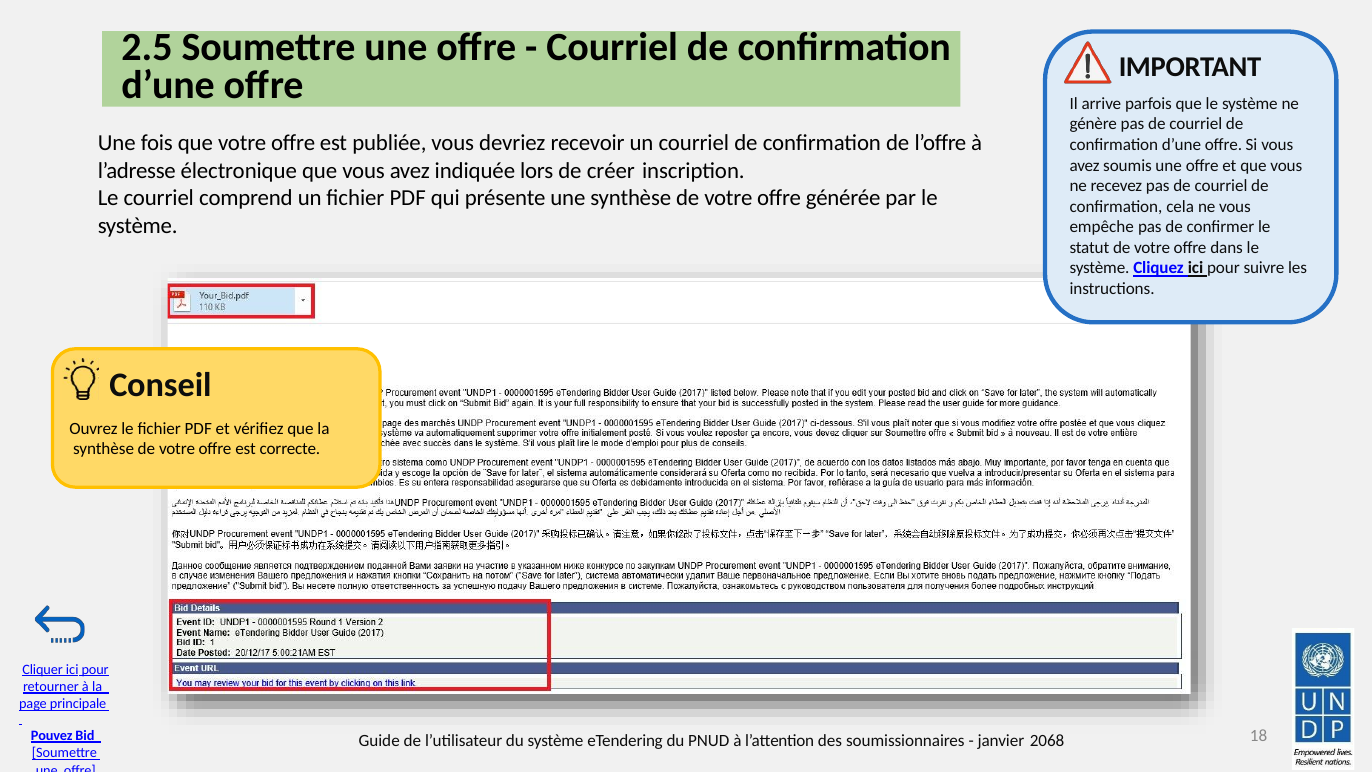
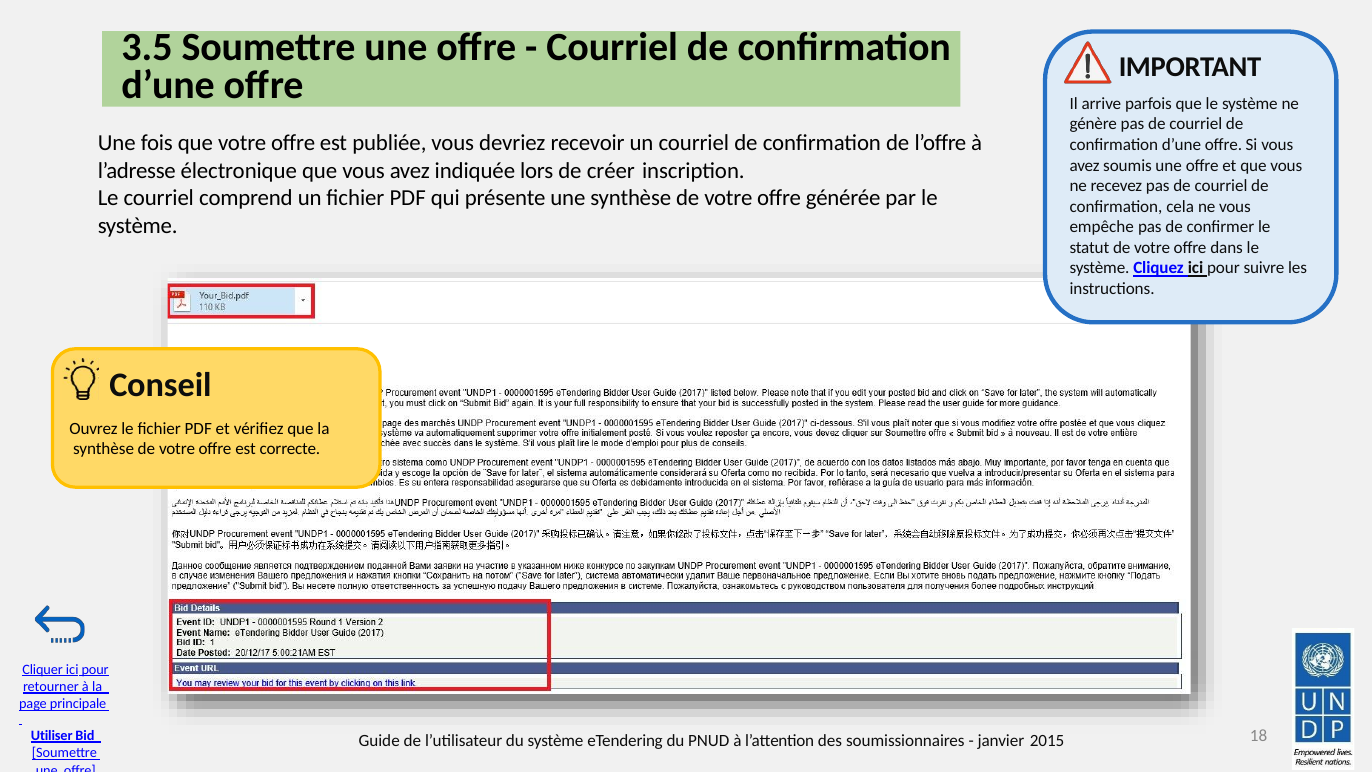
2.5: 2.5 -> 3.5 (147, 48)
Pouvez: Pouvez -> Utiliser (52, 735)
2068: 2068 -> 2015 (1047, 740)
